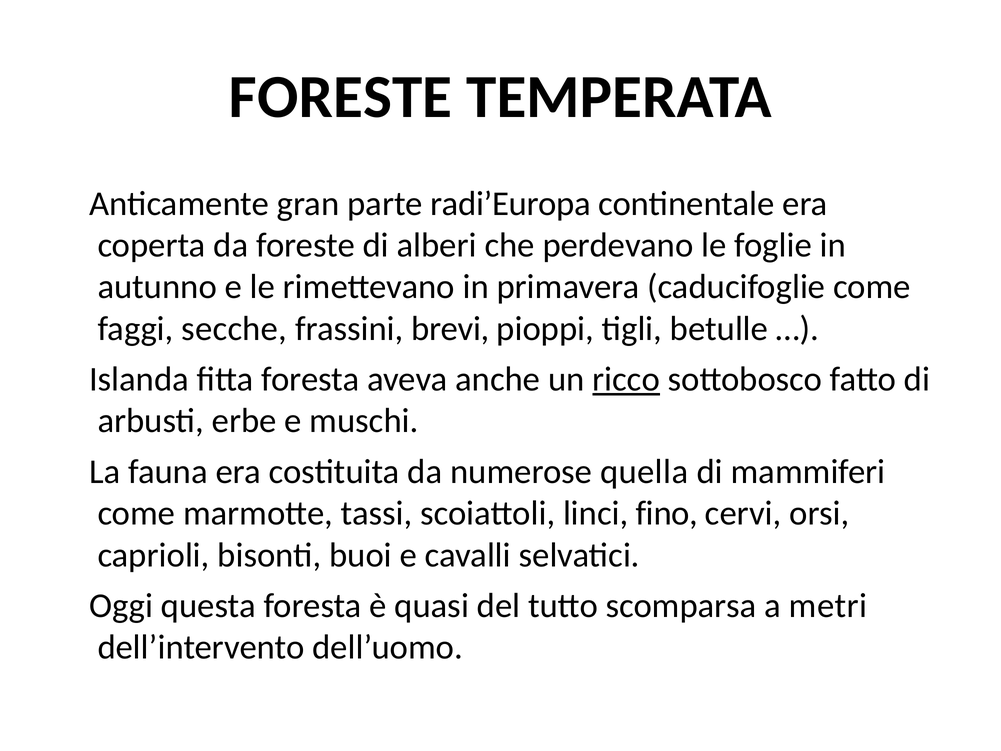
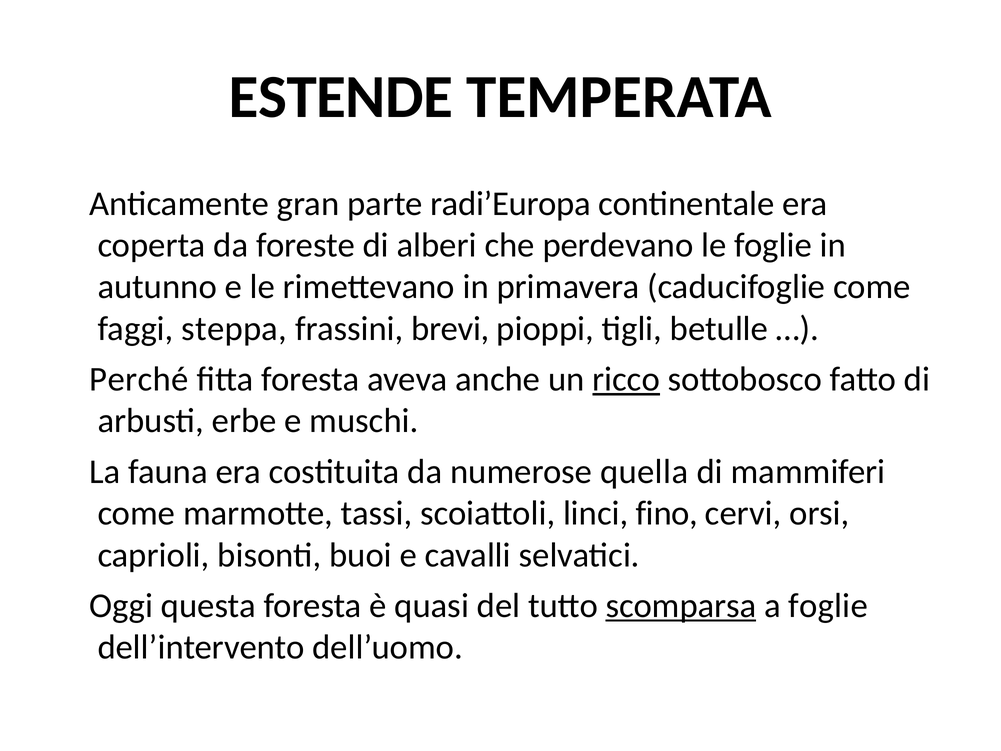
FORESTE: FORESTE -> ESTENDE (341, 97)
secche: secche -> steppa (234, 329)
Islanda: Islanda -> Perché (139, 379)
scomparsa underline: none -> present (681, 605)
a metri: metri -> foglie (828, 605)
